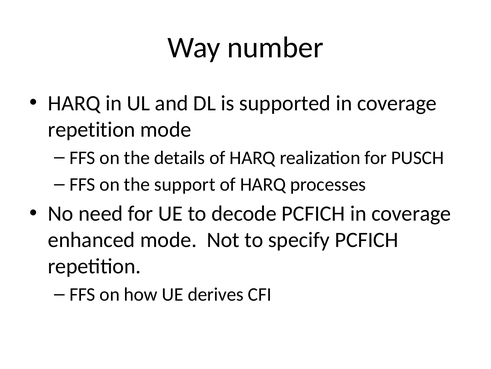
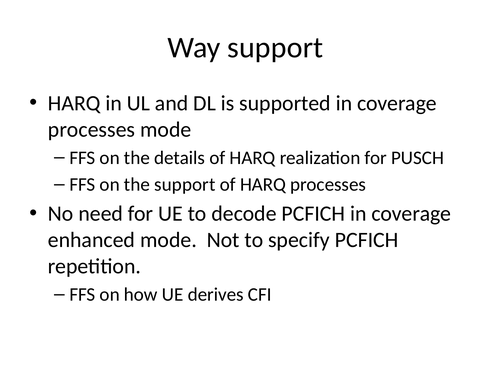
Way number: number -> support (275, 48)
repetition: repetition -> processes (91, 129)
